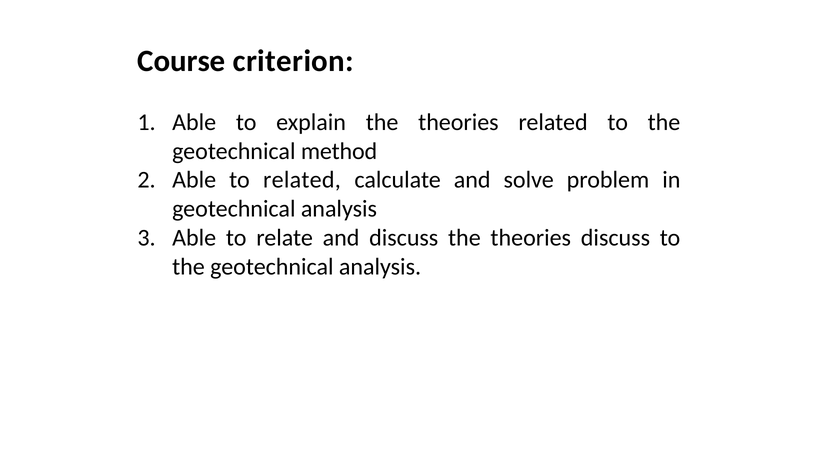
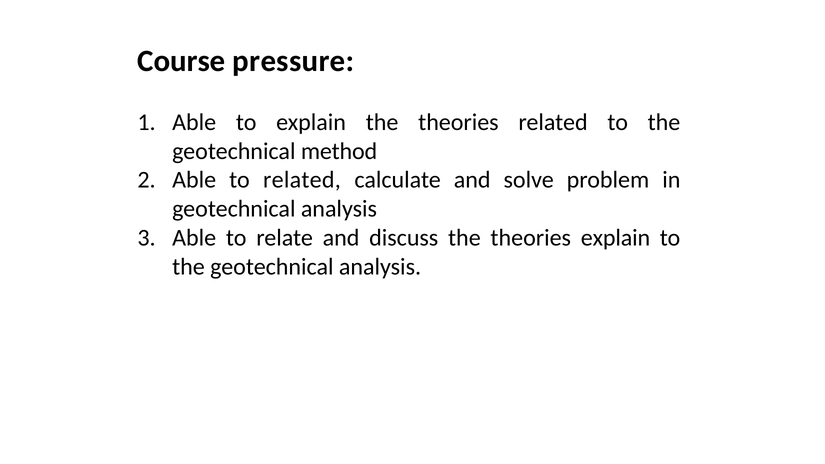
criterion: criterion -> pressure (293, 61)
theories discuss: discuss -> explain (616, 238)
